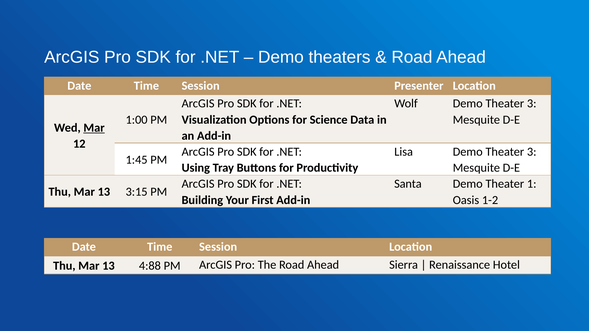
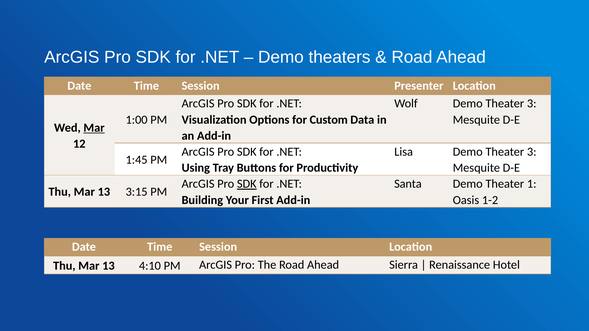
Science: Science -> Custom (329, 120)
SDK underline: none -> present (247, 184)
4:88: 4:88 -> 4:10 (150, 266)
